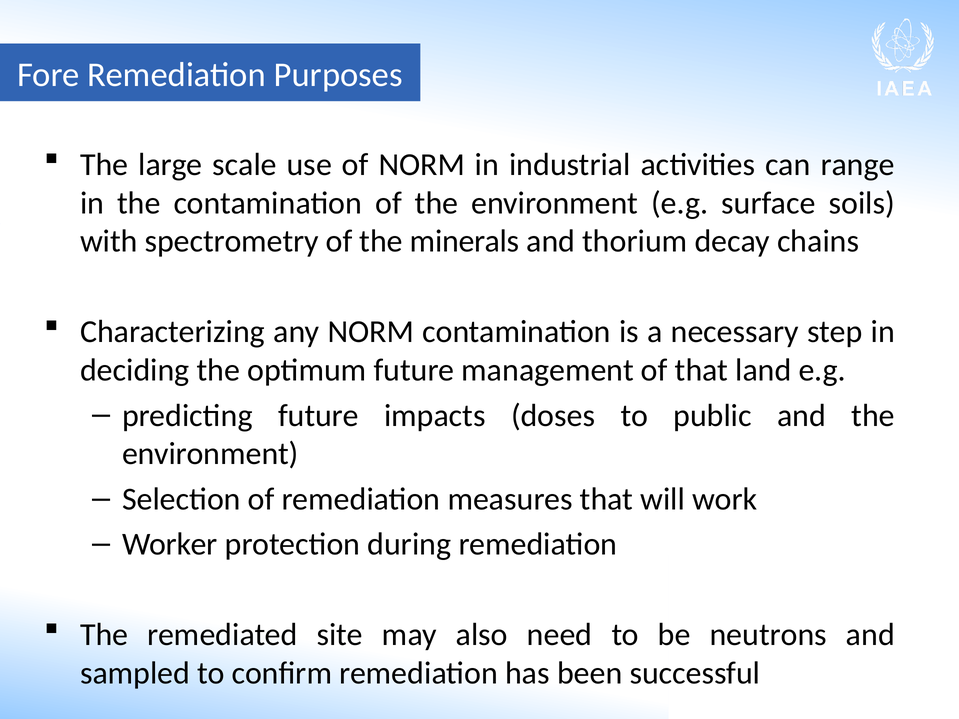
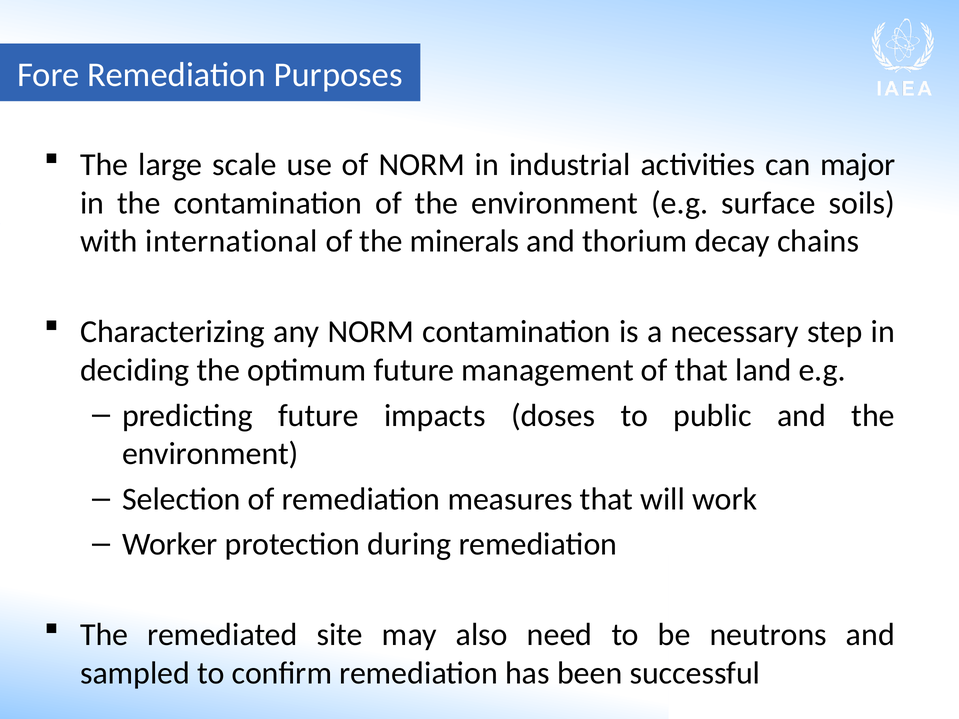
range: range -> major (858, 165)
spectrometry: spectrometry -> international (231, 241)
